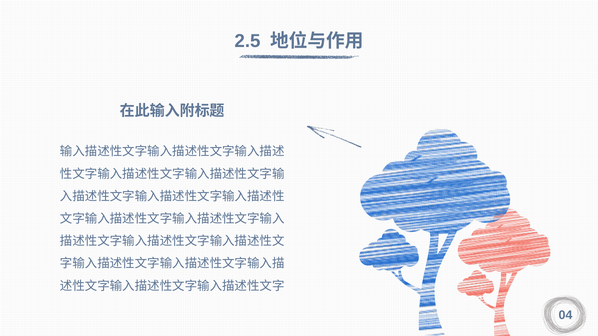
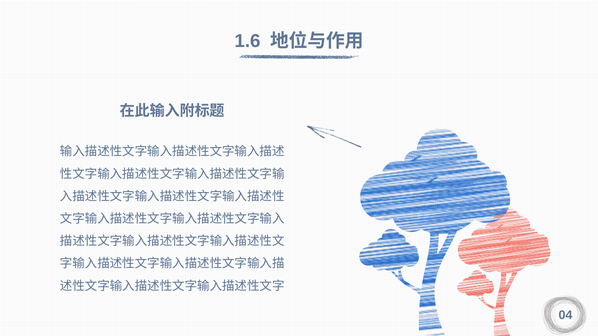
2.5: 2.5 -> 1.6 (247, 41)
